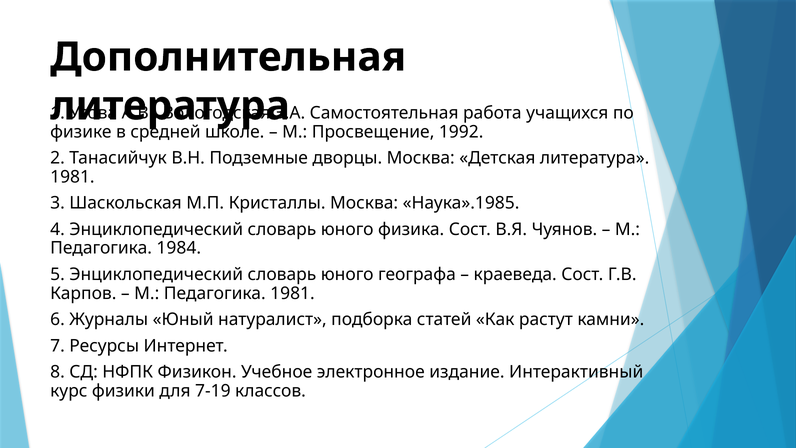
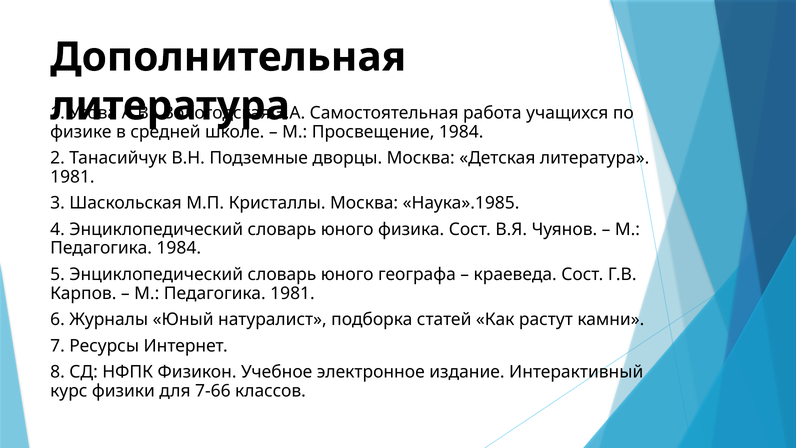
Просвещение 1992: 1992 -> 1984 (461, 132)
7-19: 7-19 -> 7-66 (213, 391)
